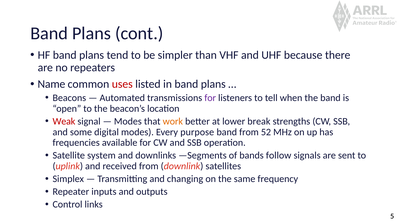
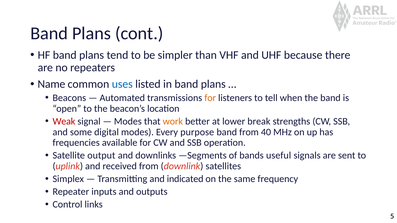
uses colour: red -> blue (122, 84)
for colour: purple -> orange (210, 98)
52: 52 -> 40 (266, 132)
system: system -> output (101, 156)
follow: follow -> useful (279, 156)
changing: changing -> indicated (185, 179)
